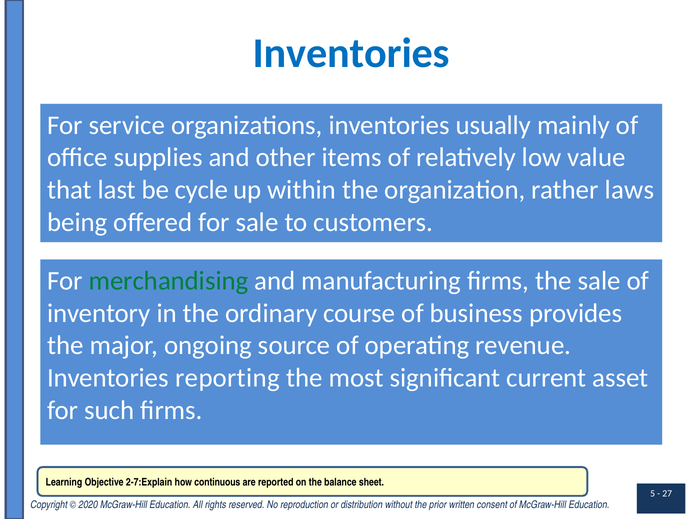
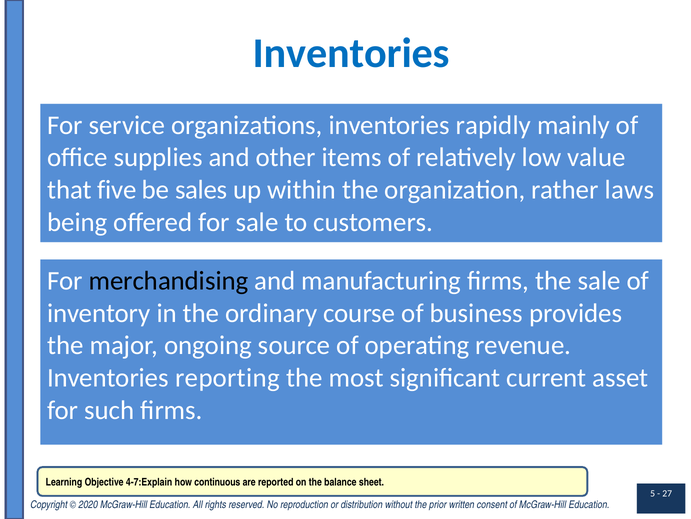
usually: usually -> rapidly (493, 125)
last: last -> five (117, 190)
cycle: cycle -> sales (201, 190)
merchandising colour: green -> black (168, 281)
2-7:Explain: 2-7:Explain -> 4-7:Explain (149, 481)
